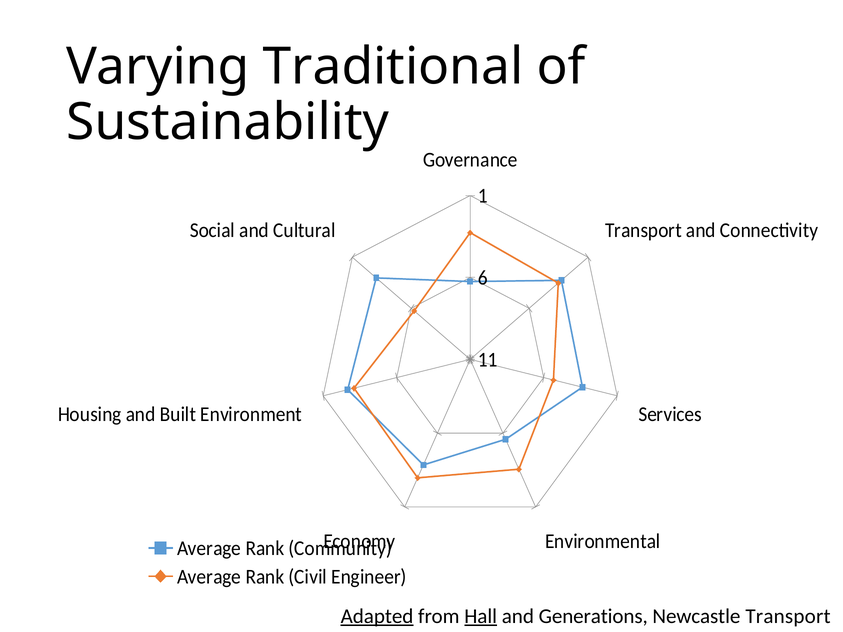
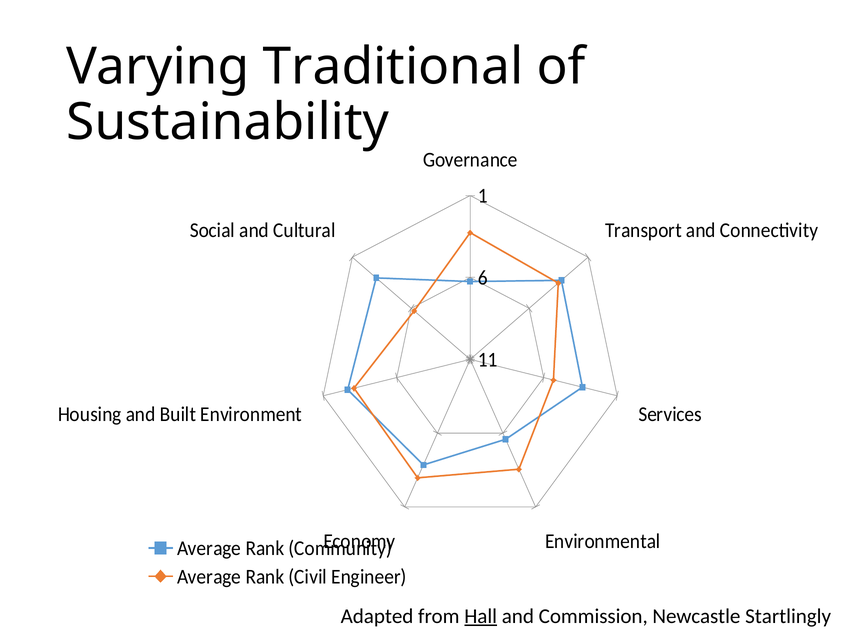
Adapted underline: present -> none (377, 616)
Generations: Generations -> Commission (593, 616)
Newcastle Transport: Transport -> Startlingly (788, 616)
